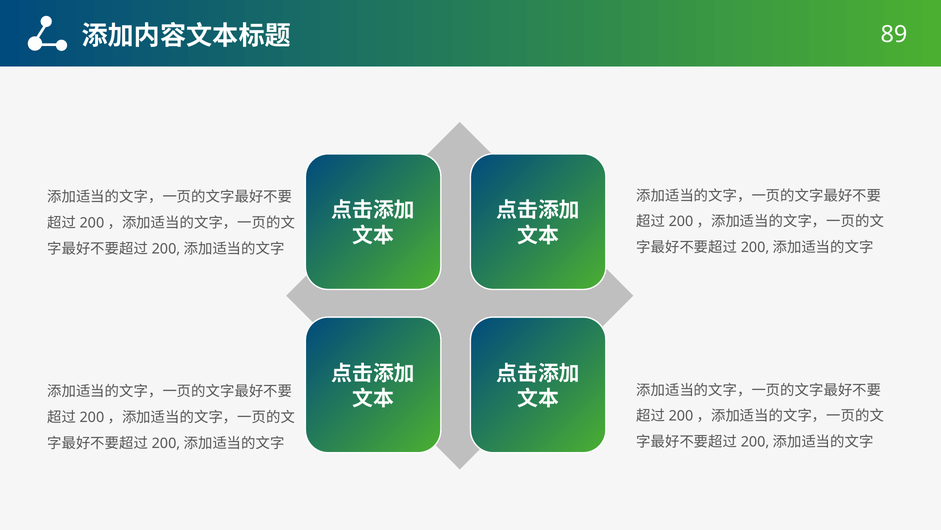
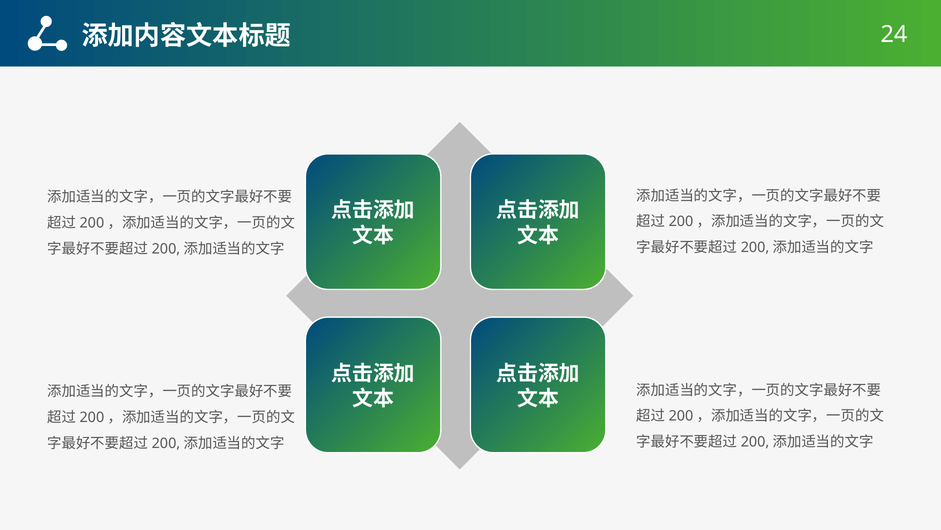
89: 89 -> 24 (894, 34)
